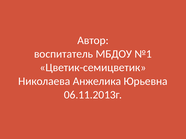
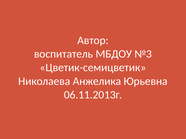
№1: №1 -> №3 (143, 54)
